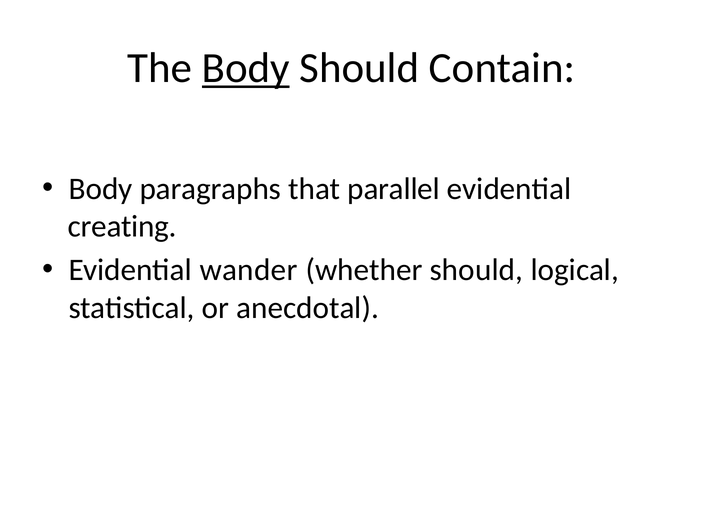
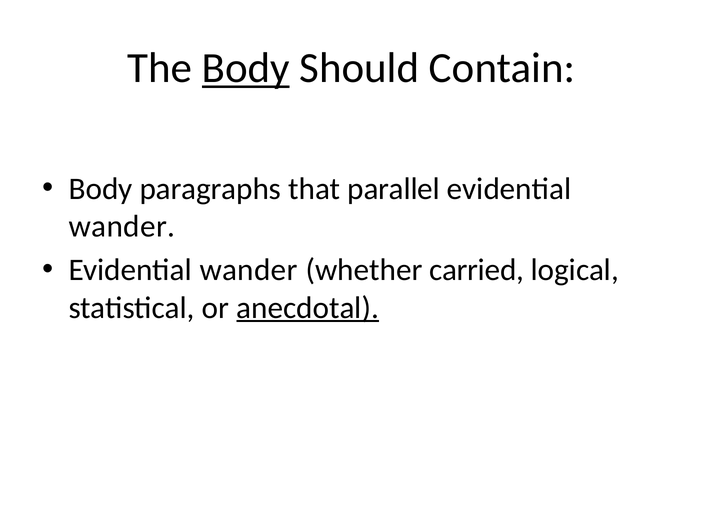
creating: creating -> wander (122, 226)
whether should: should -> carried (477, 270)
anecdotal underline: none -> present (308, 307)
